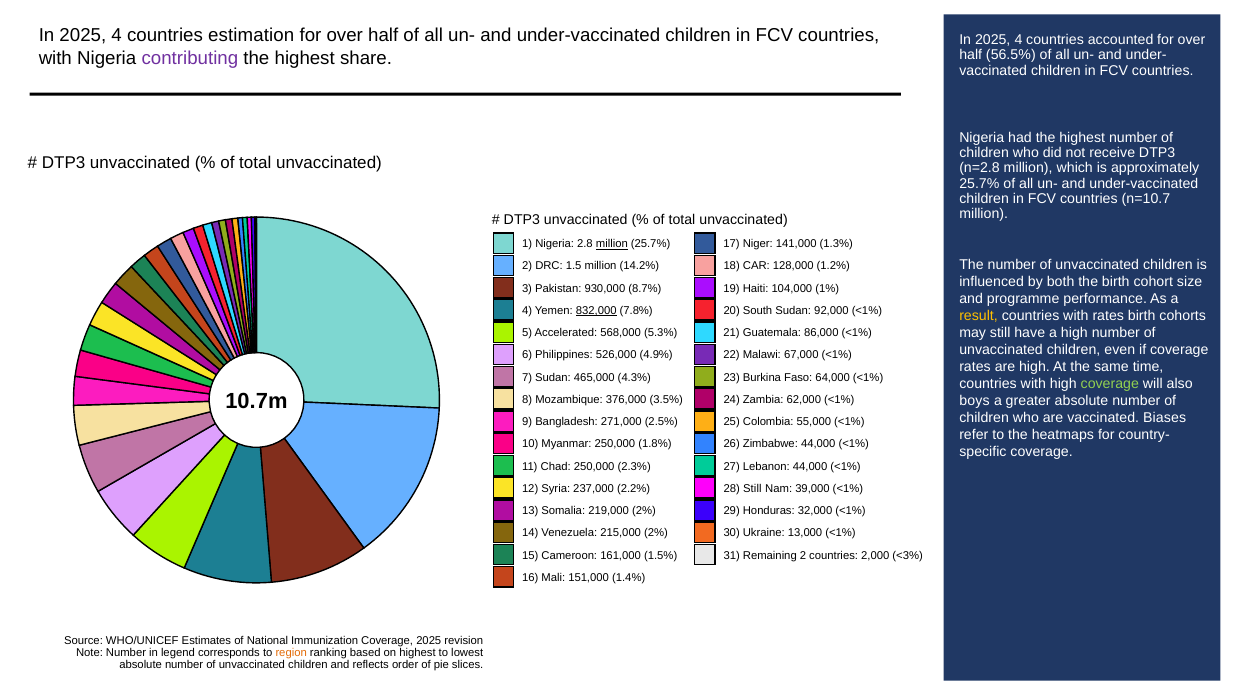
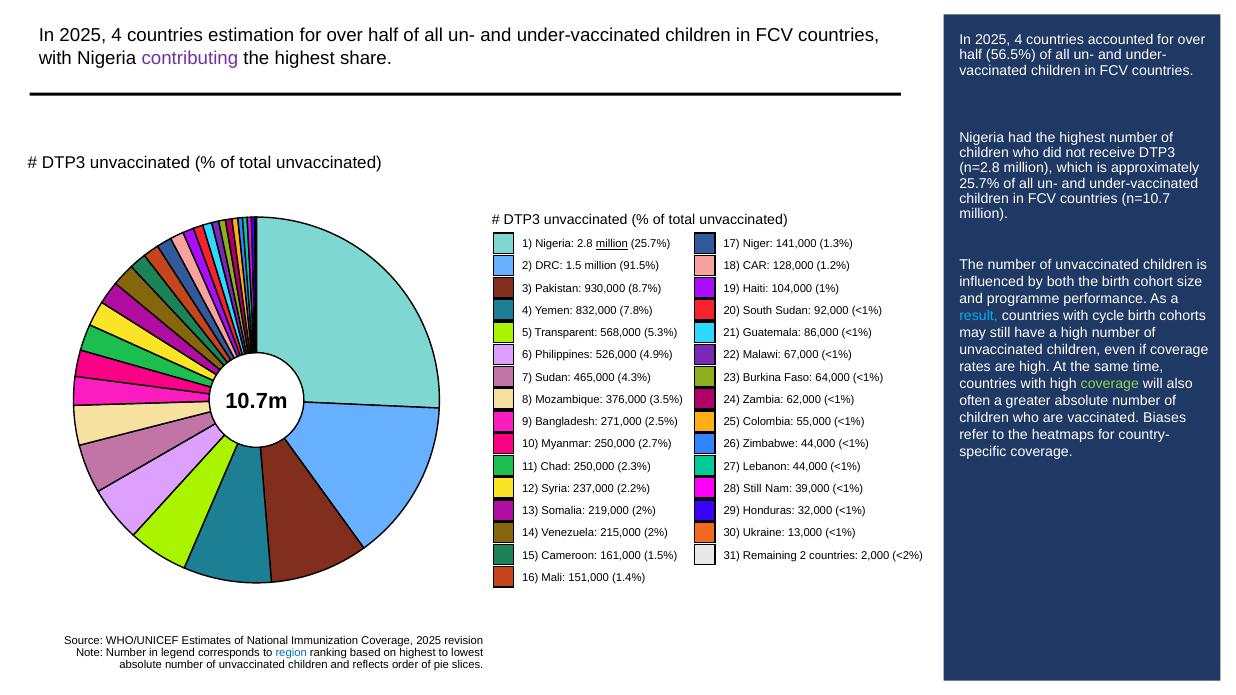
14.2%: 14.2% -> 91.5% (639, 266)
832,000 underline: present -> none (596, 311)
result colour: yellow -> light blue (979, 316)
with rates: rates -> cycle (1108, 316)
Accelerated: Accelerated -> Transparent (566, 333)
boys: boys -> often (975, 401)
1.8%: 1.8% -> 2.7% (655, 444)
<3%: <3% -> <2% (908, 556)
region colour: orange -> blue (291, 653)
